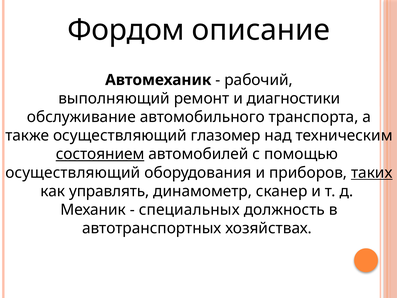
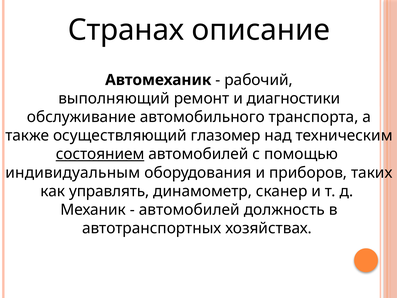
Фордом: Фордом -> Странах (126, 30)
осуществляющий: осуществляющий -> индивидуальным (73, 173)
таких underline: present -> none (372, 173)
специальных: специальных -> автомобилей (189, 210)
